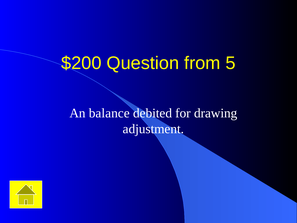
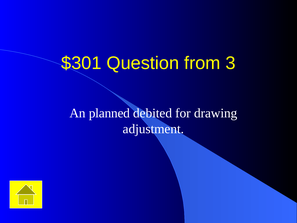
$200: $200 -> $301 (81, 63)
5: 5 -> 3 (231, 63)
balance: balance -> planned (109, 113)
